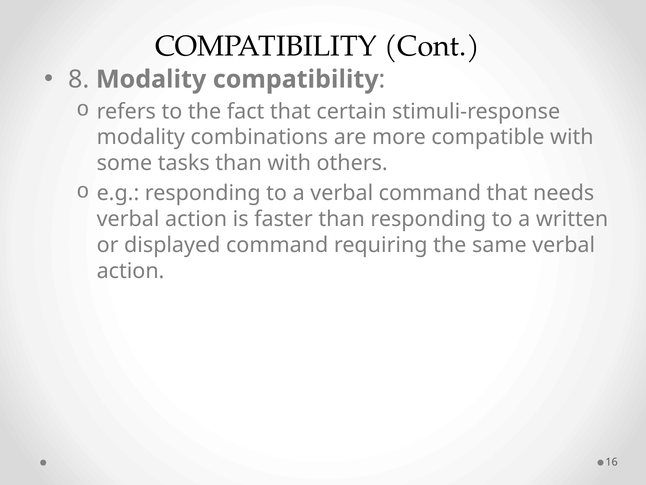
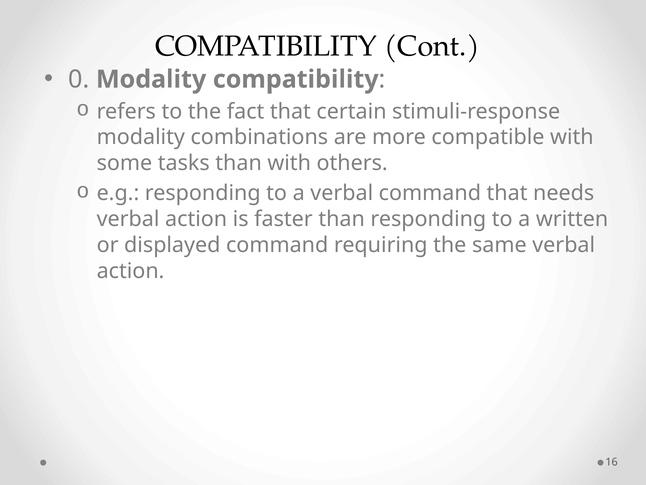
8: 8 -> 0 (79, 79)
